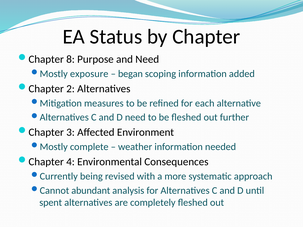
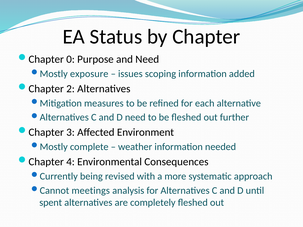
8: 8 -> 0 (71, 59)
began: began -> issues (130, 74)
abundant: abundant -> meetings (91, 191)
